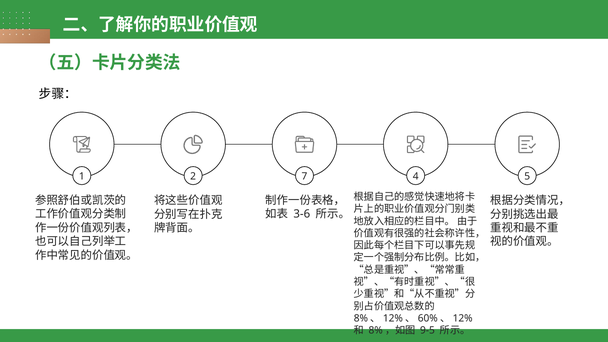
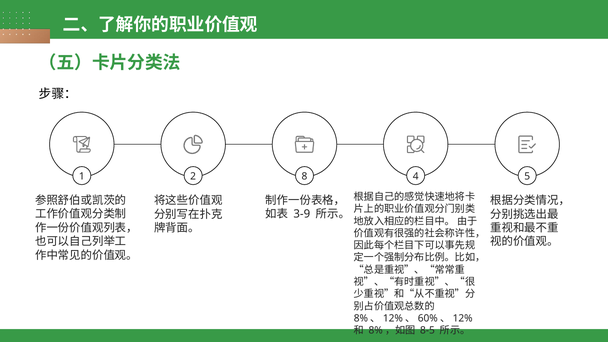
7: 7 -> 8 (304, 176)
3-6: 3-6 -> 3-9 (302, 214)
9-5: 9-5 -> 8-5 (427, 331)
